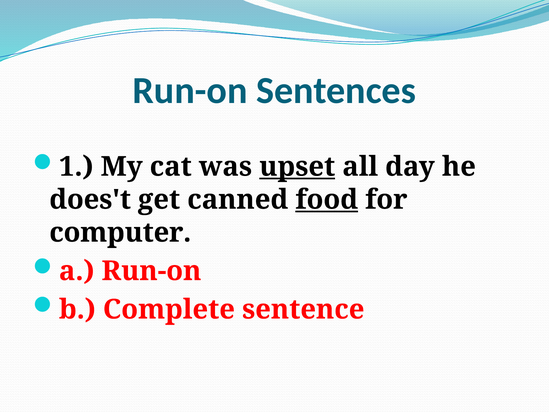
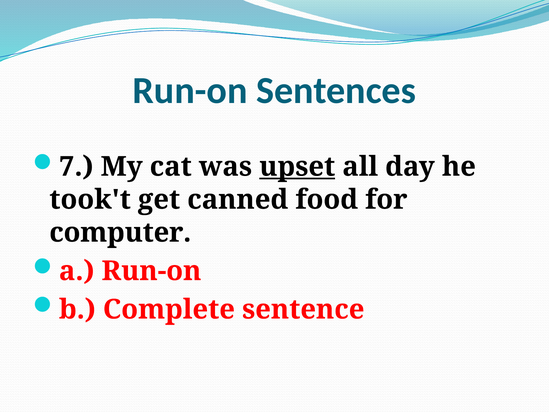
1: 1 -> 7 (76, 167)
does't: does't -> took't (90, 199)
food underline: present -> none (327, 199)
